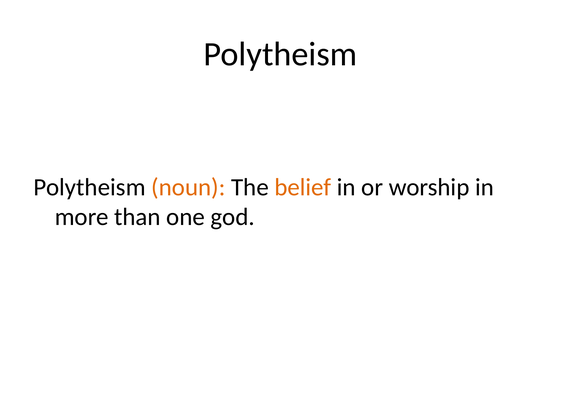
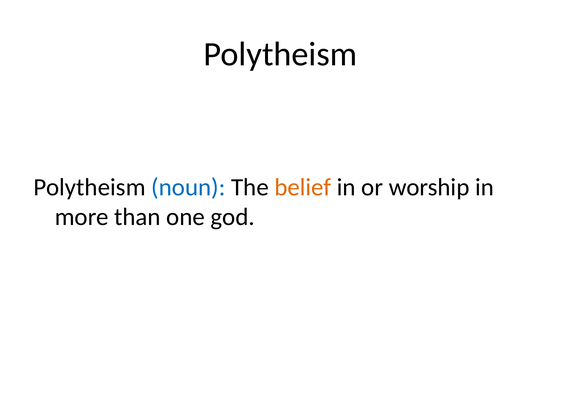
noun colour: orange -> blue (188, 188)
